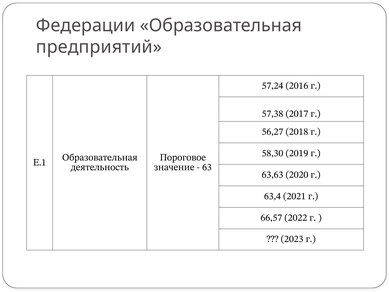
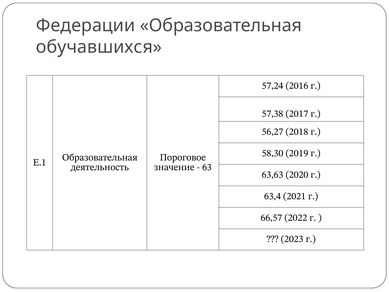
предприятий: предприятий -> обучавшихся (99, 47)
